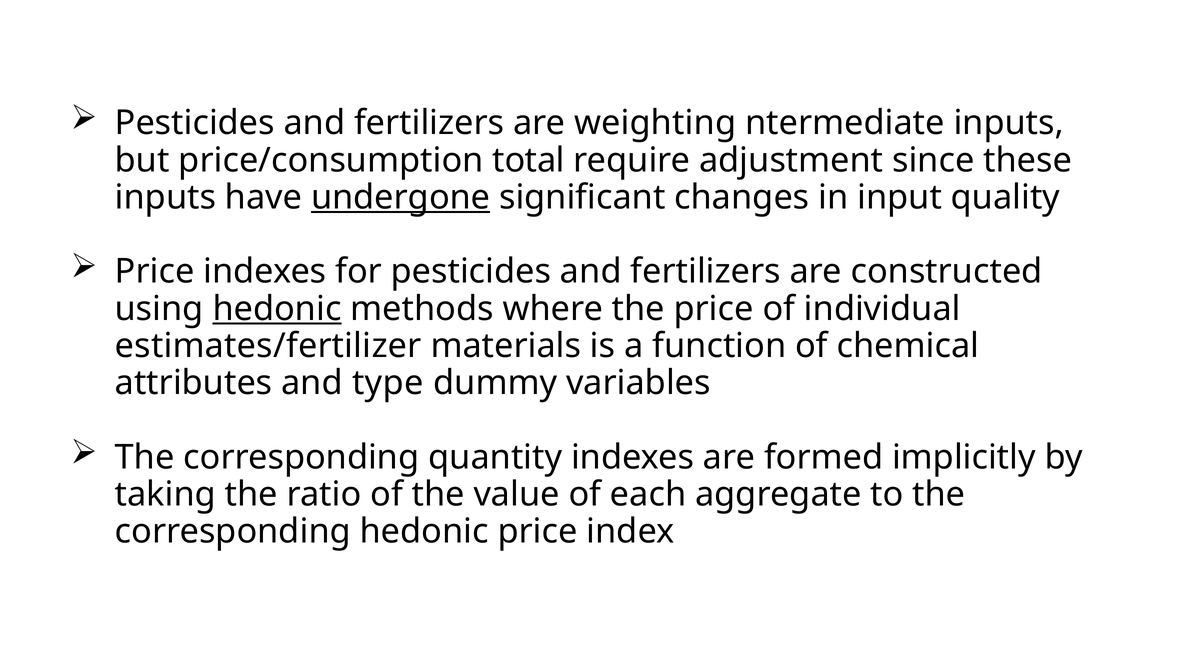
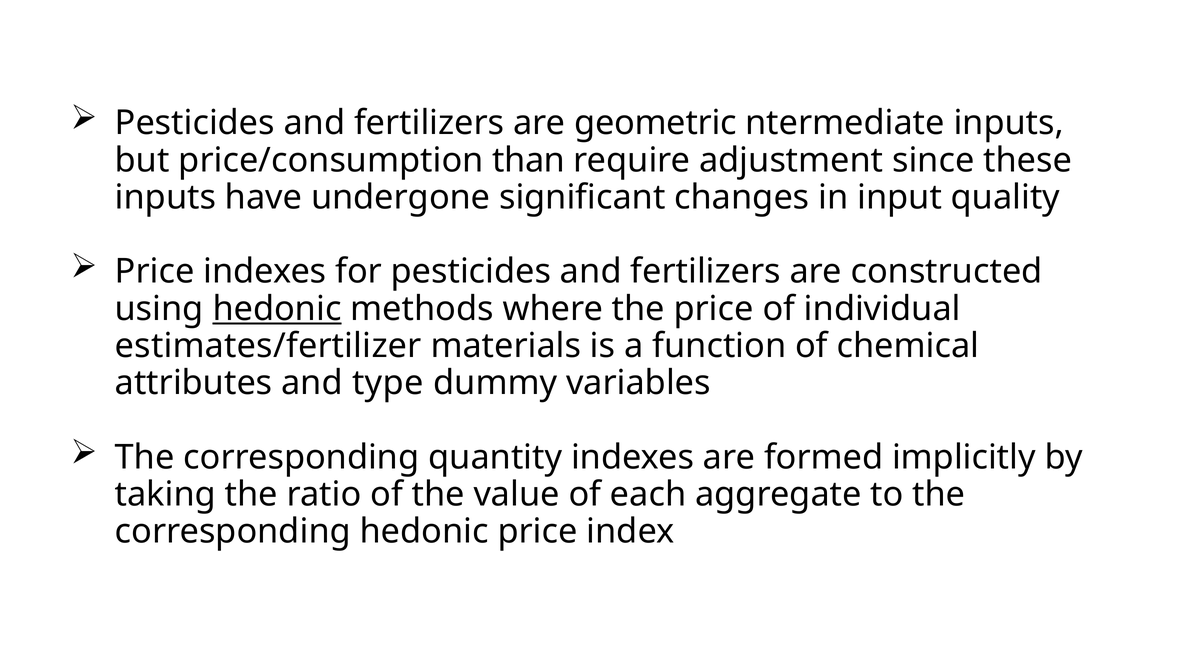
weighting: weighting -> geometric (655, 123)
total: total -> than (529, 160)
undergone underline: present -> none (401, 197)
